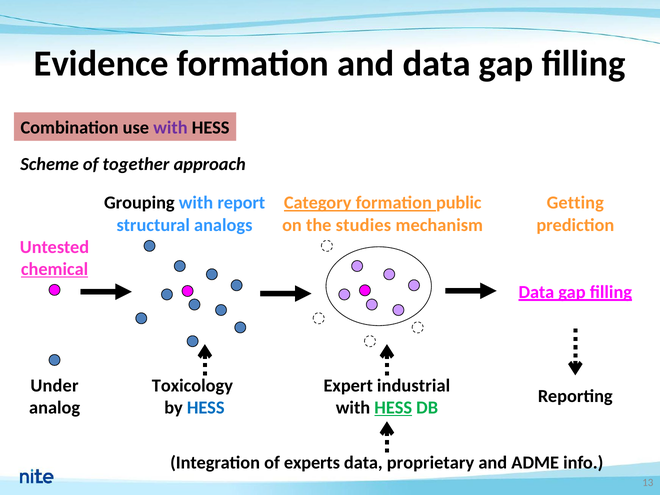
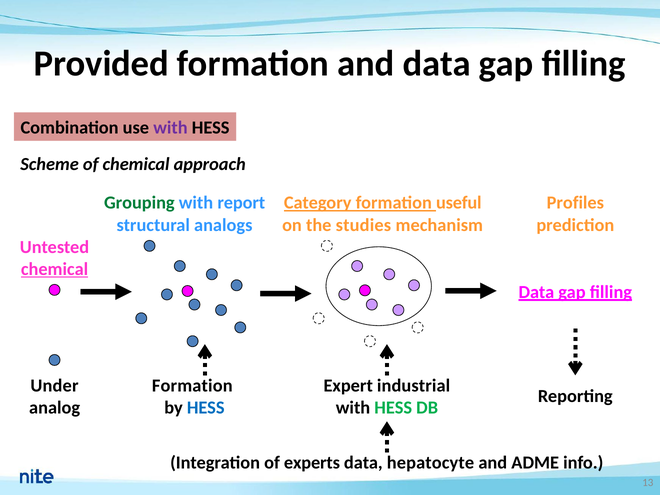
Evidence: Evidence -> Provided (101, 64)
of together: together -> chemical (136, 164)
Grouping colour: black -> green (139, 203)
public: public -> useful (459, 203)
Getting: Getting -> Profiles (575, 203)
Toxicology: Toxicology -> Formation (192, 386)
HESS underline: present -> none (393, 408)
proprietary: proprietary -> hepatocyte (430, 463)
